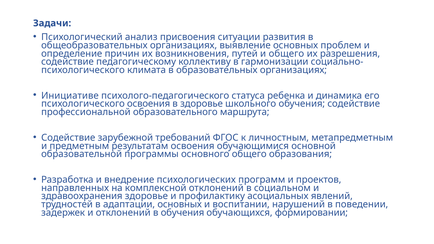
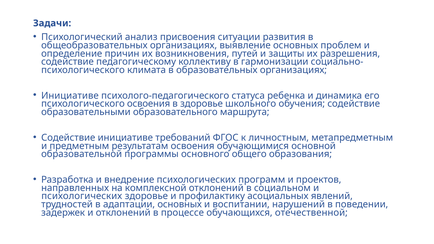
и общего: общего -> защиты (286, 54)
профессиональной: профессиональной -> образовательными (86, 112)
Содействие зарубежной: зарубежной -> инициативе (125, 138)
здравоохранения: здравоохранения -> психологических (82, 196)
в обучения: обучения -> процессе (182, 213)
формировании: формировании -> отечественной (311, 213)
